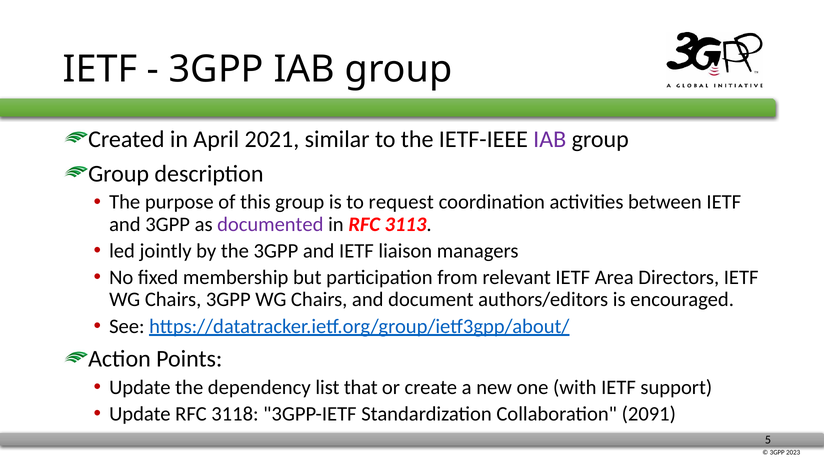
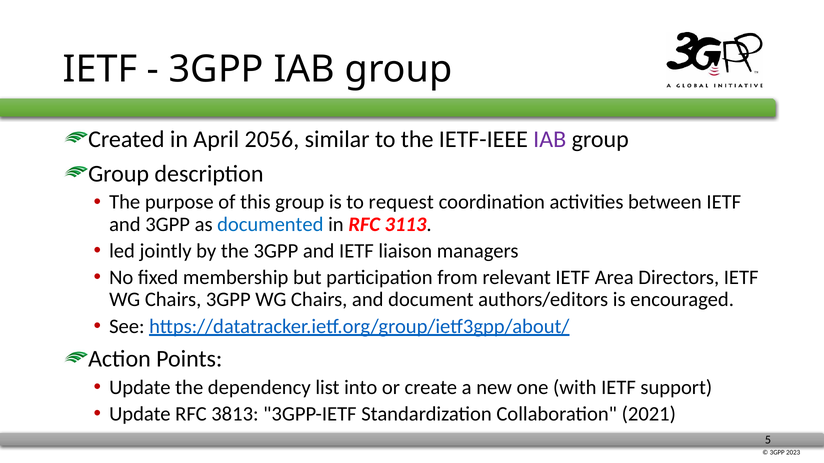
2021: 2021 -> 2056 (272, 139)
documented colour: purple -> blue (270, 225)
that: that -> into (361, 388)
3118: 3118 -> 3813 (235, 414)
2091: 2091 -> 2021 (649, 414)
